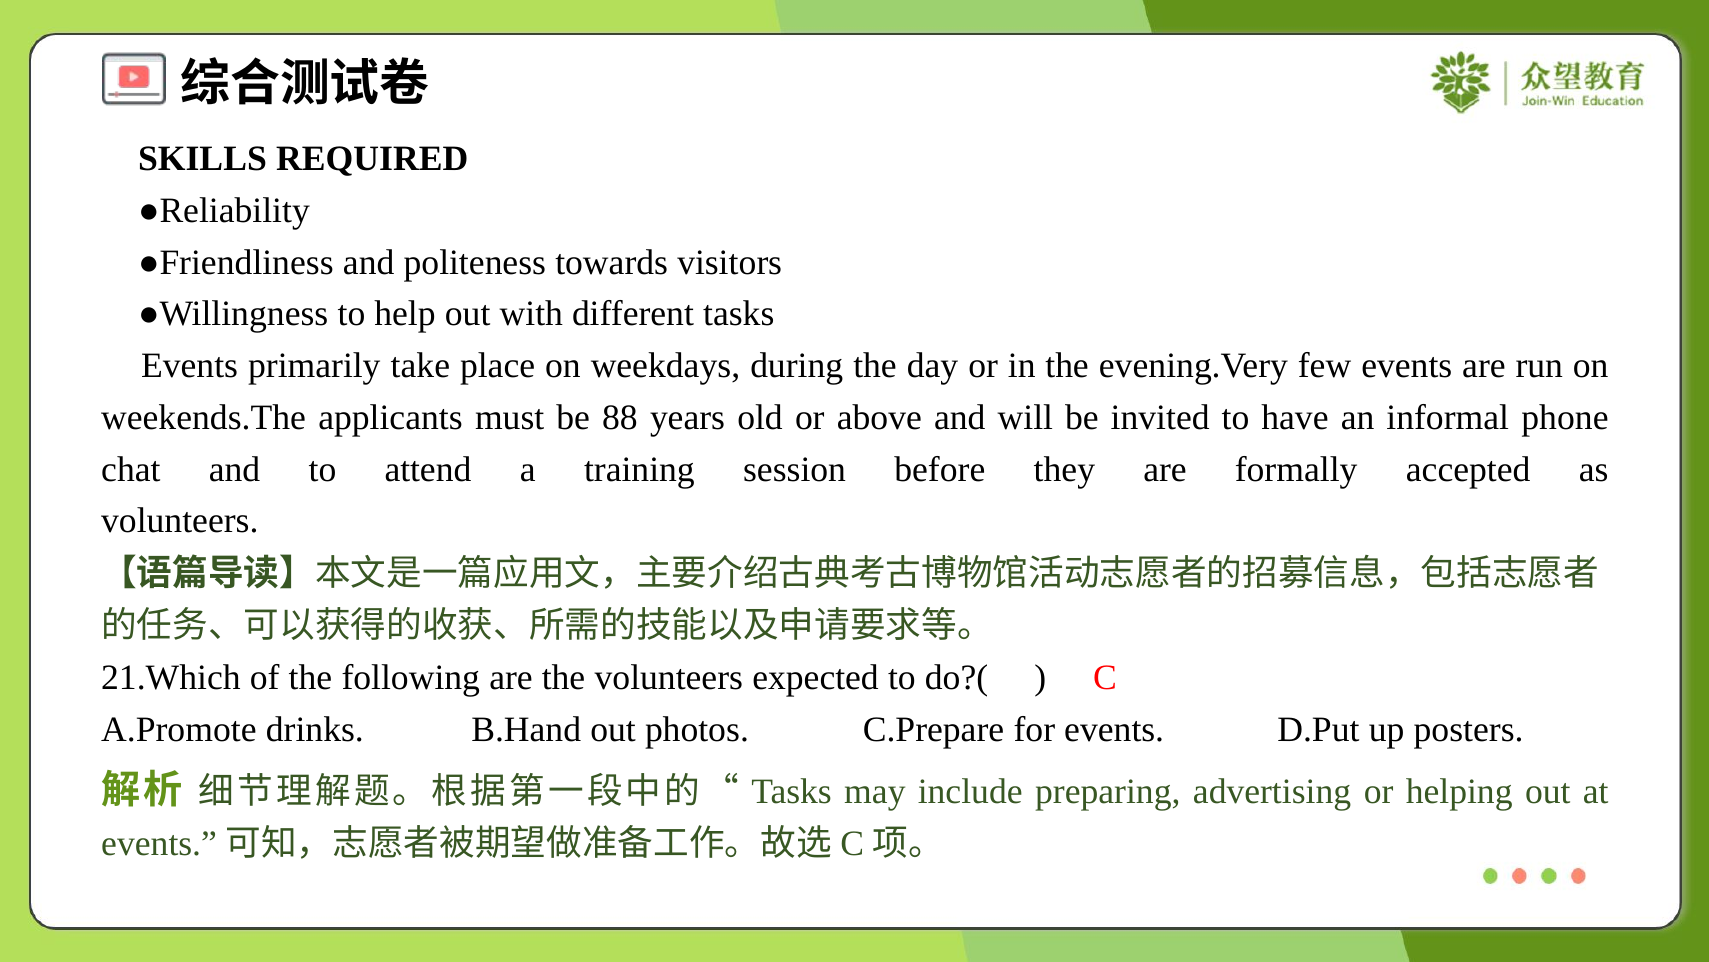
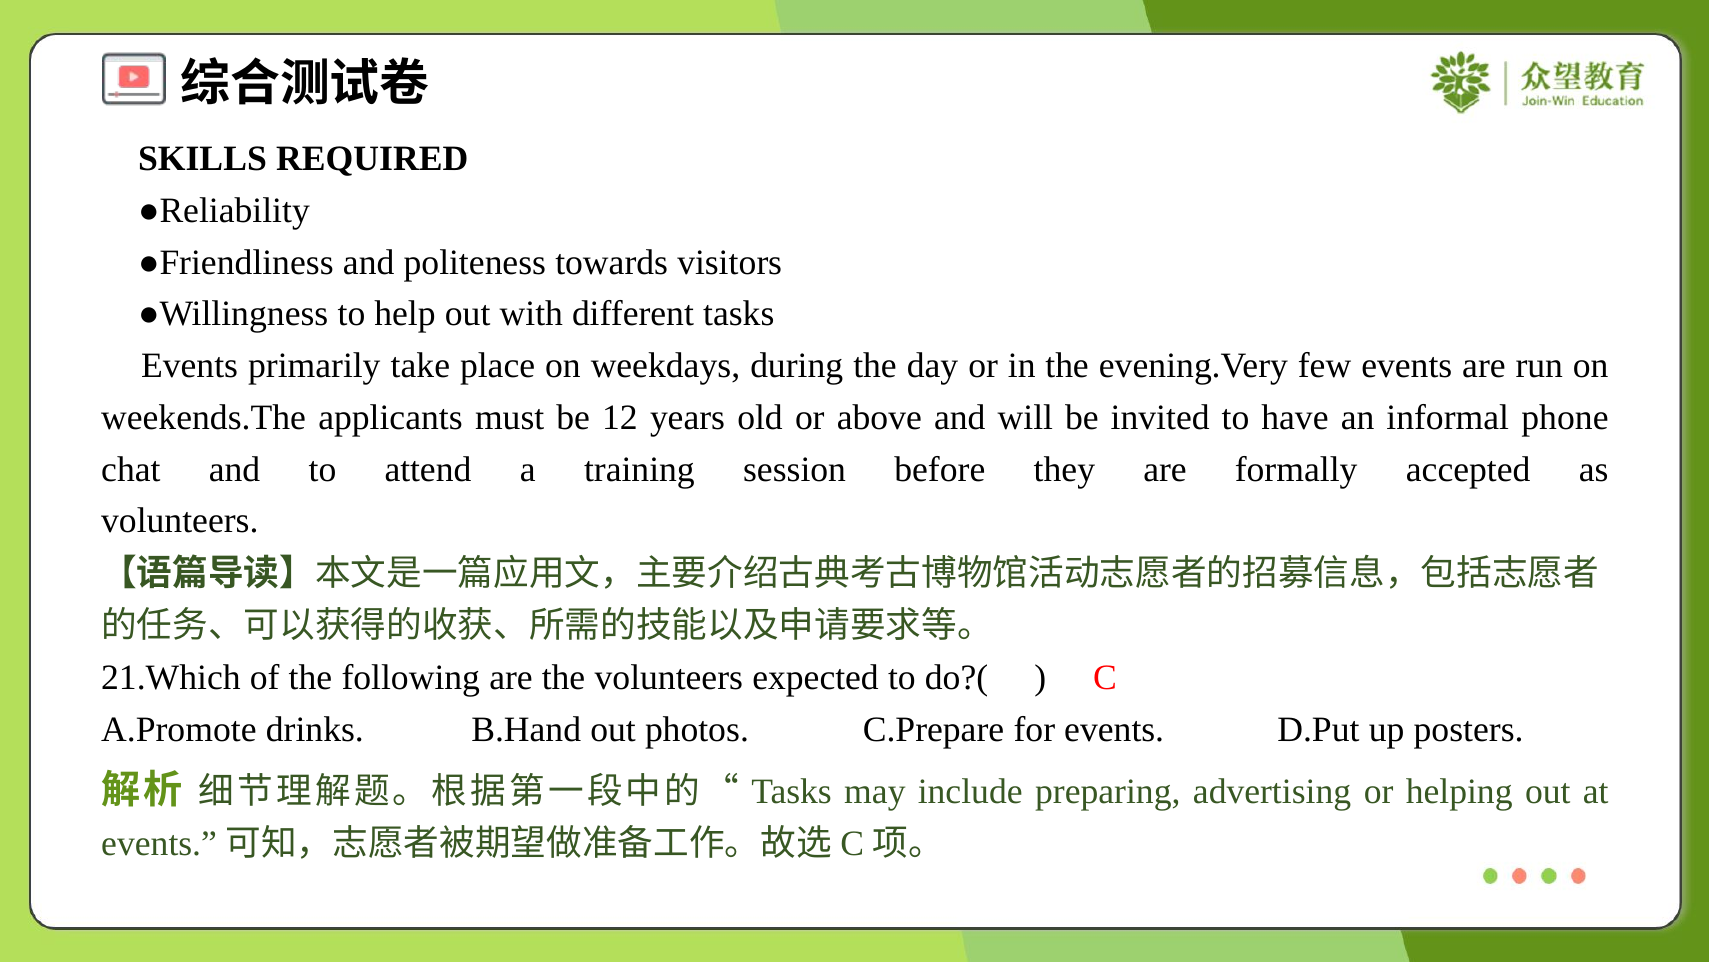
88: 88 -> 12 (620, 417)
